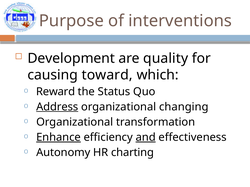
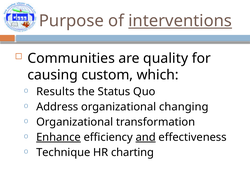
interventions underline: none -> present (180, 21)
Development: Development -> Communities (71, 58)
toward: toward -> custom (107, 75)
Reward: Reward -> Results (55, 92)
Address underline: present -> none (57, 107)
Autonomy: Autonomy -> Technique (63, 153)
